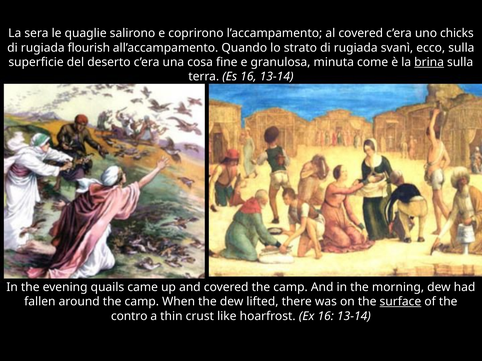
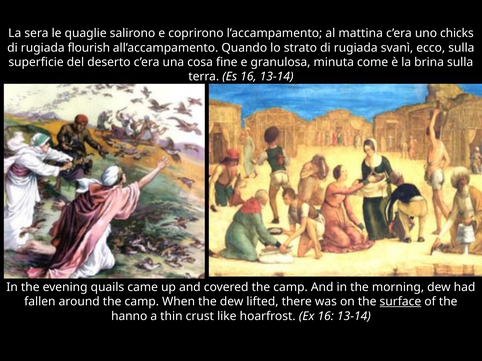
al covered: covered -> mattina (361, 33)
brina underline: present -> none (429, 62)
contro: contro -> hanno (129, 316)
